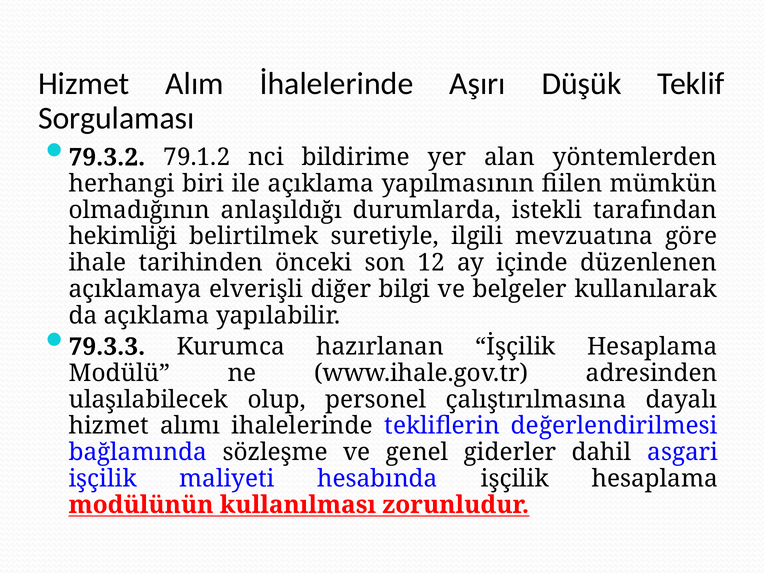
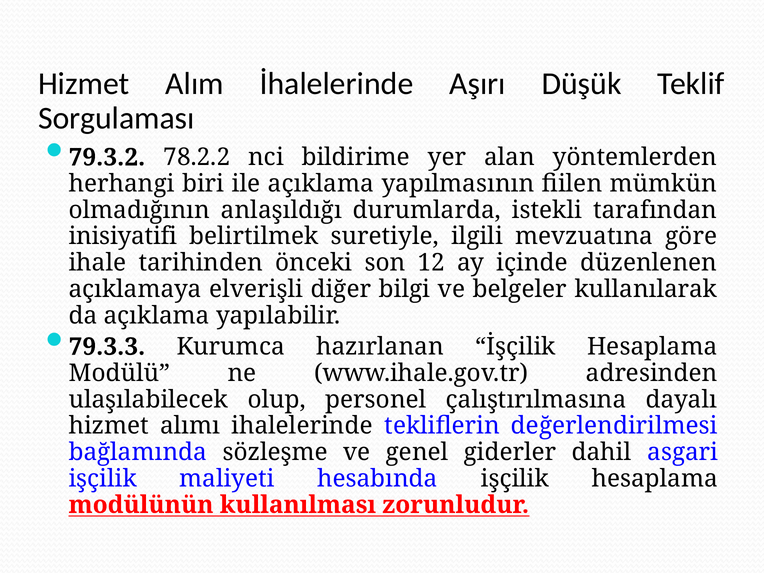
79.1.2: 79.1.2 -> 78.2.2 (197, 157)
hekimliği: hekimliği -> inisiyatifi (123, 236)
